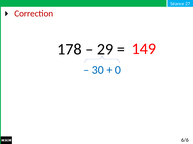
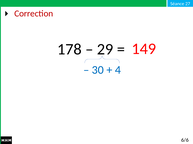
0: 0 -> 4 (118, 70)
